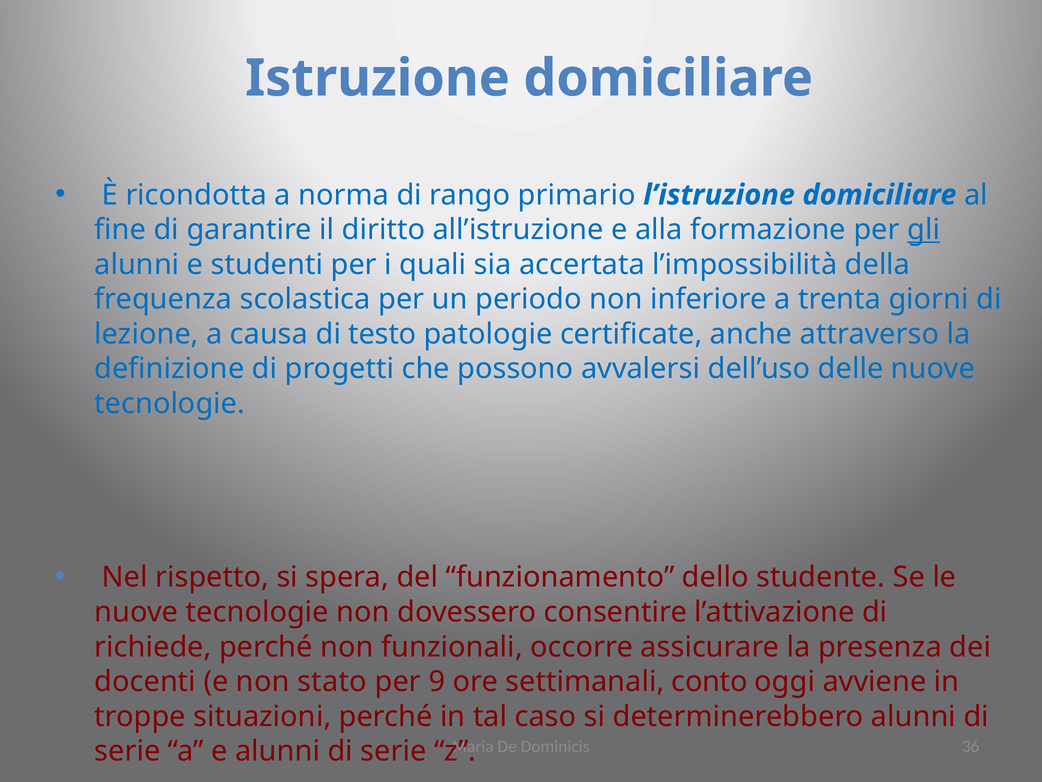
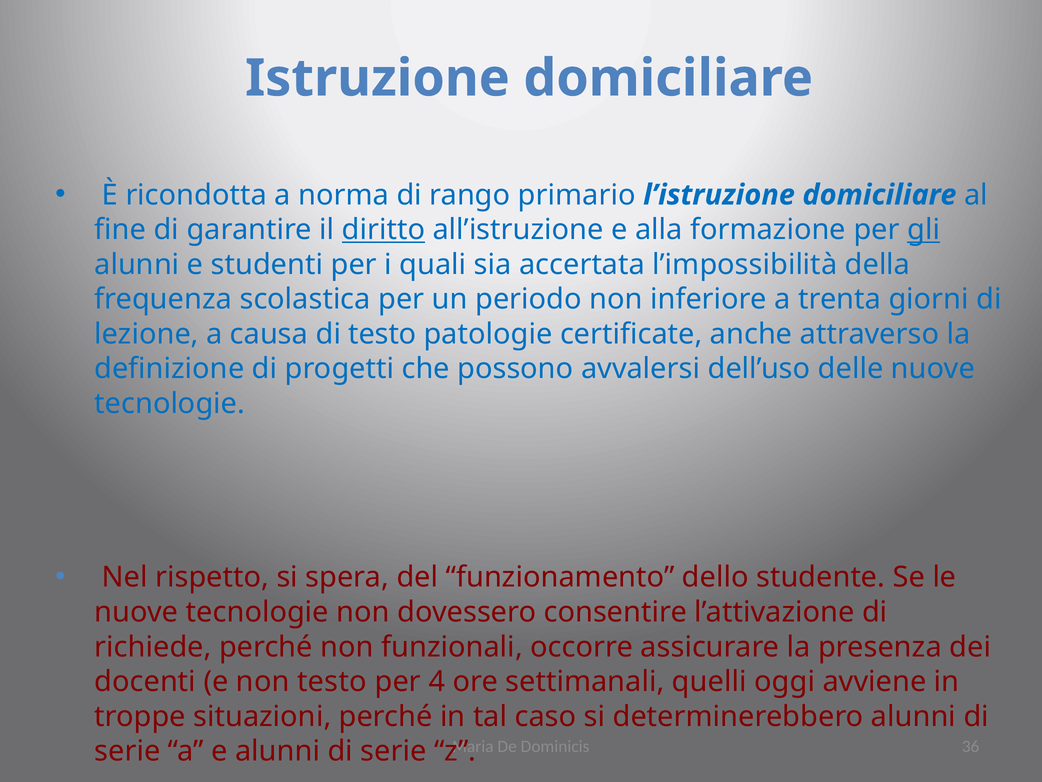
diritto underline: none -> present (384, 230)
non stato: stato -> testo (332, 681)
9: 9 -> 4 (437, 681)
conto: conto -> quelli (709, 681)
